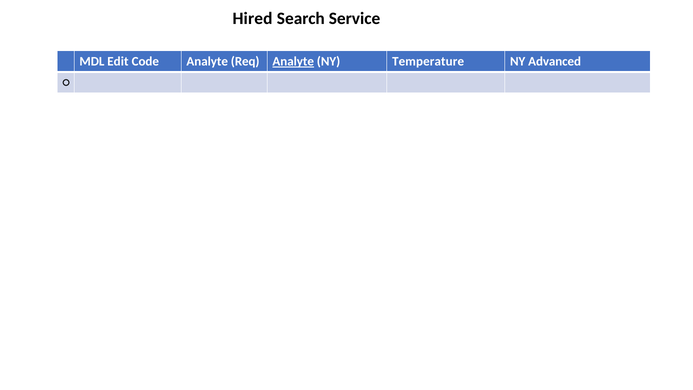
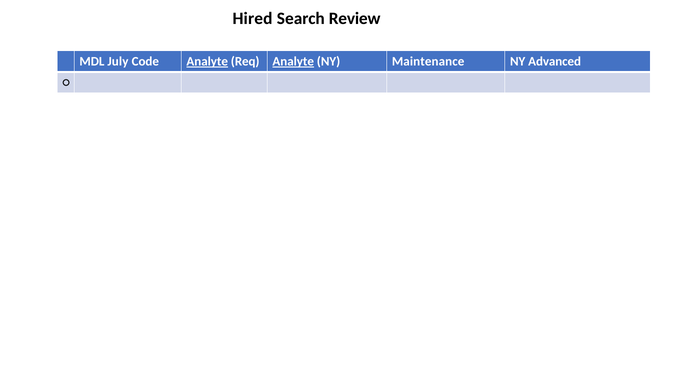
Service: Service -> Review (355, 18)
Edit: Edit -> July (118, 61)
Analyte underline: none -> present (207, 61)
Temperature: Temperature -> Maintenance (428, 61)
